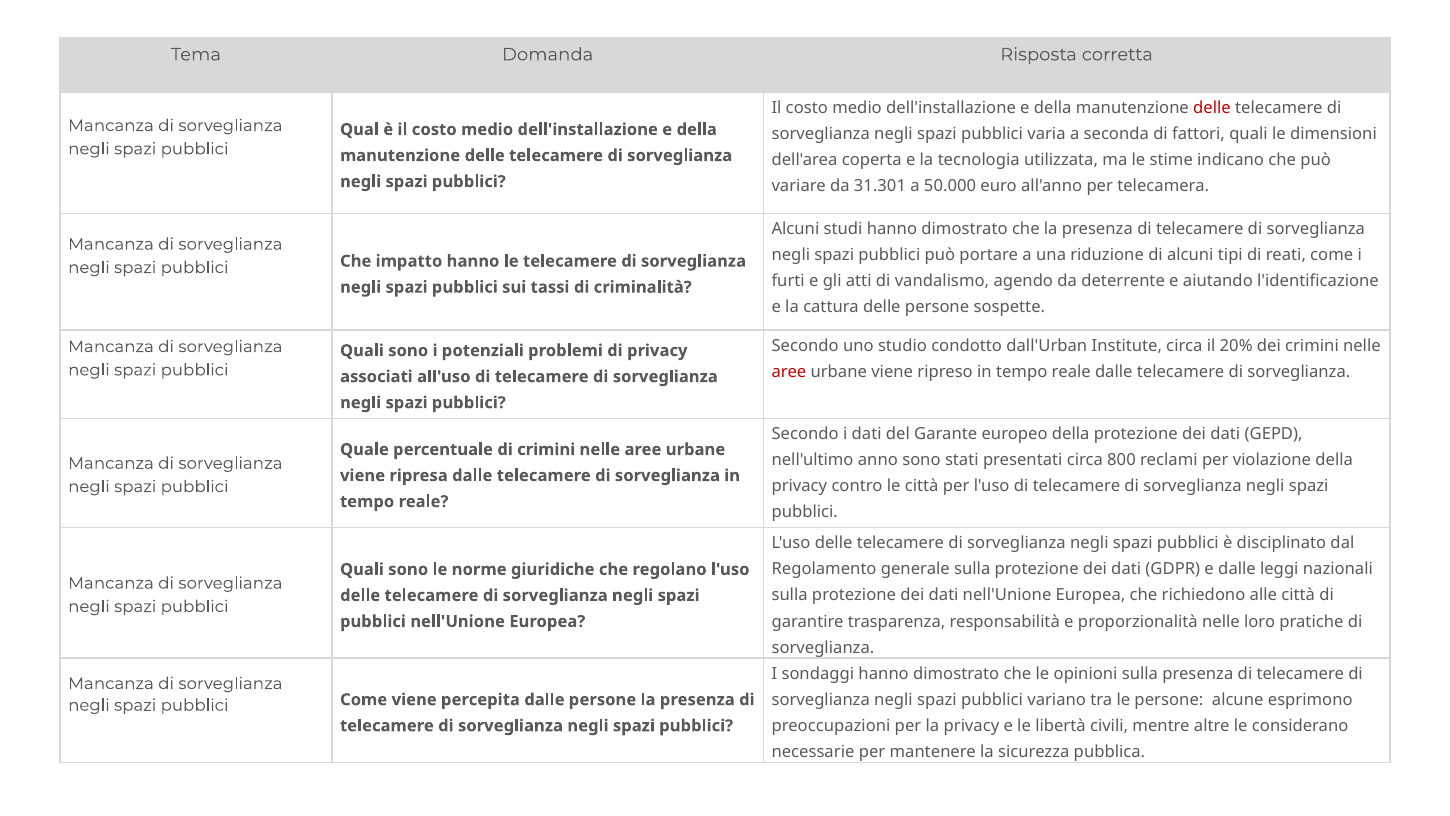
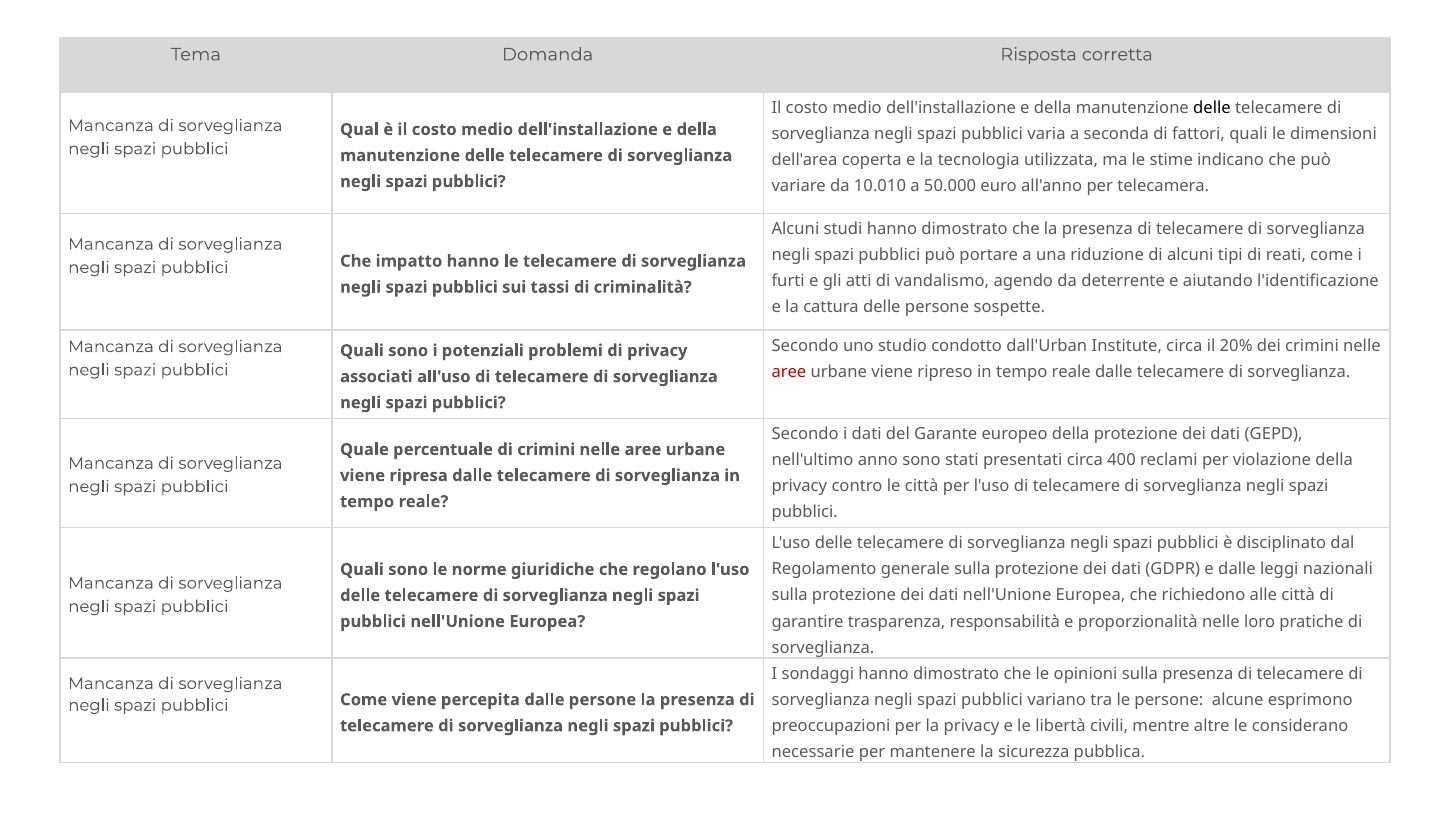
delle colour: red -> black (1212, 108)
31.301: 31.301 -> 10.010 (880, 186)
800: 800 -> 400 (1122, 460)
